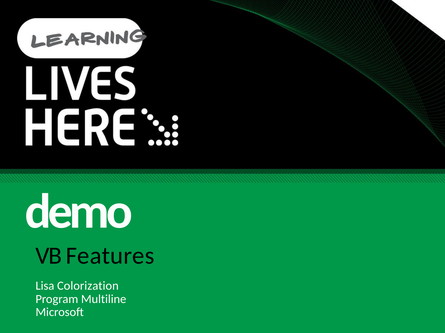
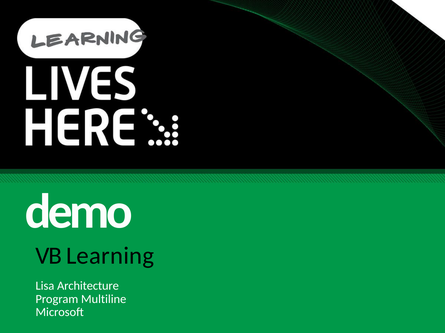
Features: Features -> Learning (110, 256)
Colorization: Colorization -> Architecture (88, 286)
